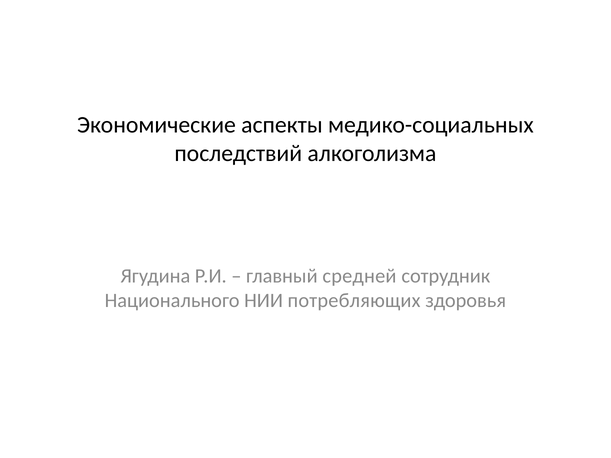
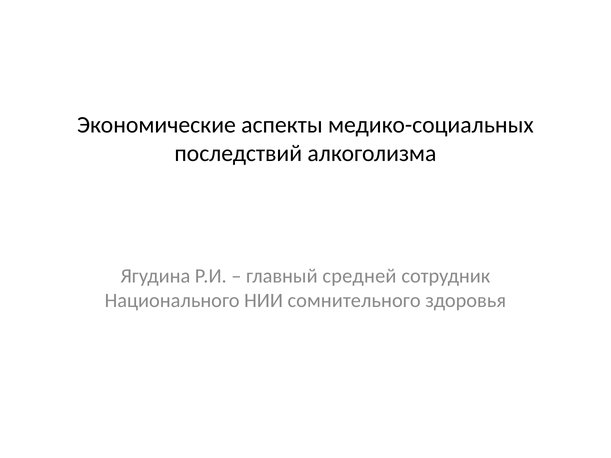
потребляющих: потребляющих -> сомнительного (354, 301)
